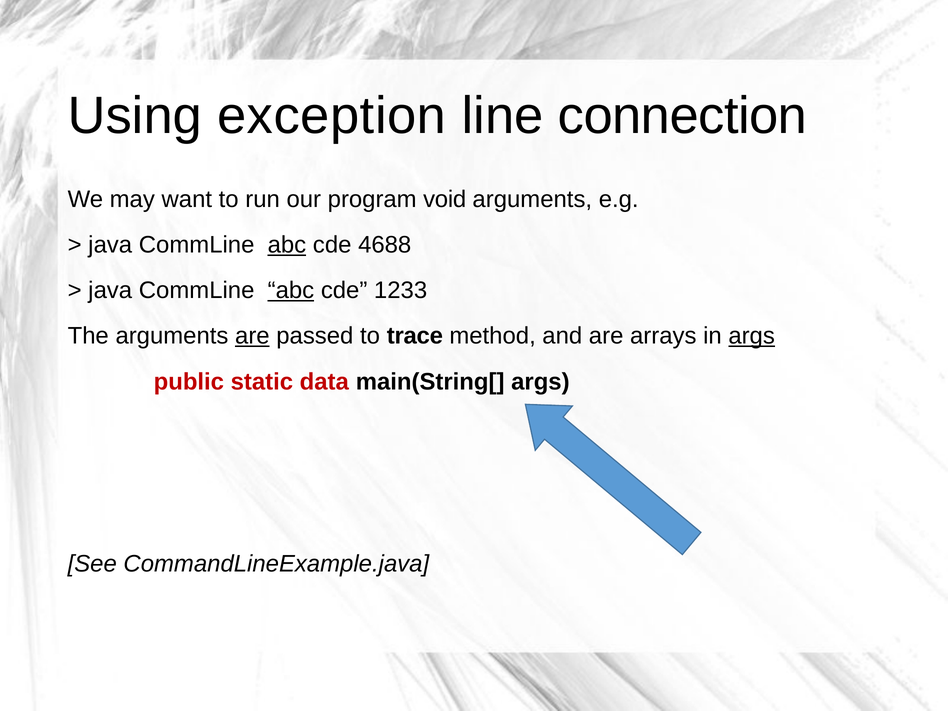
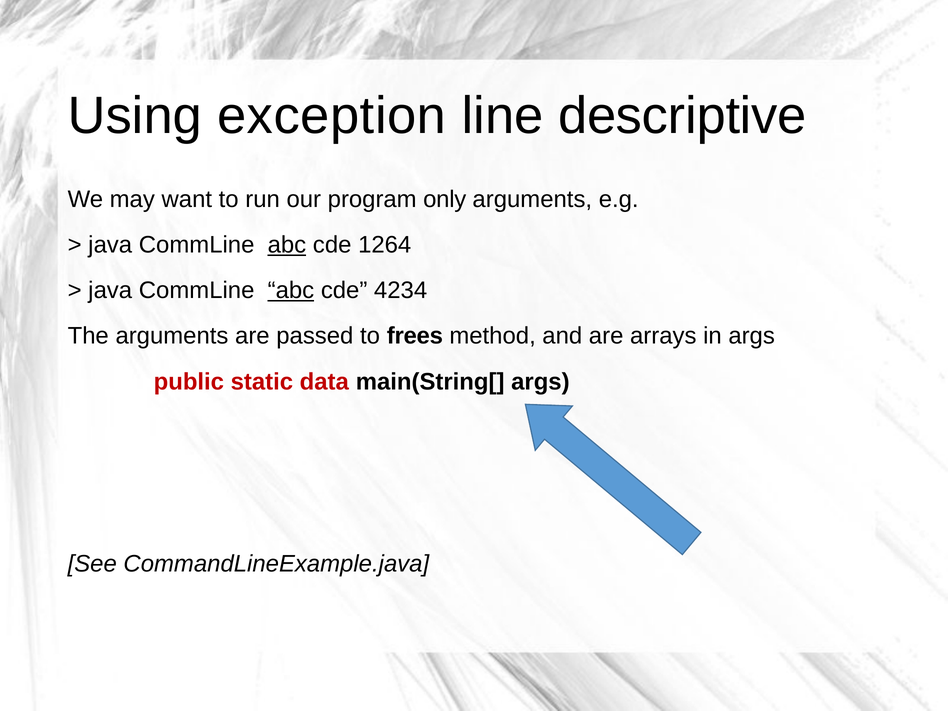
connection: connection -> descriptive (682, 116)
void: void -> only (445, 199)
4688: 4688 -> 1264 (385, 245)
1233: 1233 -> 4234 (401, 290)
are underline: present -> none (252, 336)
trace: trace -> frees (415, 336)
args underline: present -> none (752, 336)
